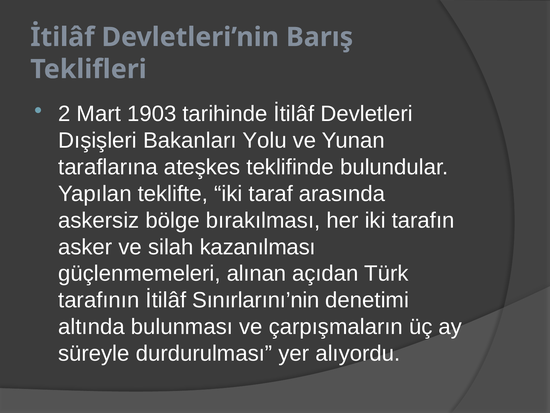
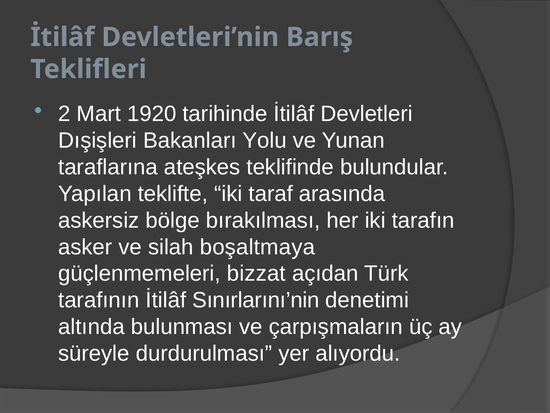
1903: 1903 -> 1920 (152, 114)
kazanılması: kazanılması -> boşaltmaya (257, 247)
alınan: alınan -> bizzat (256, 273)
